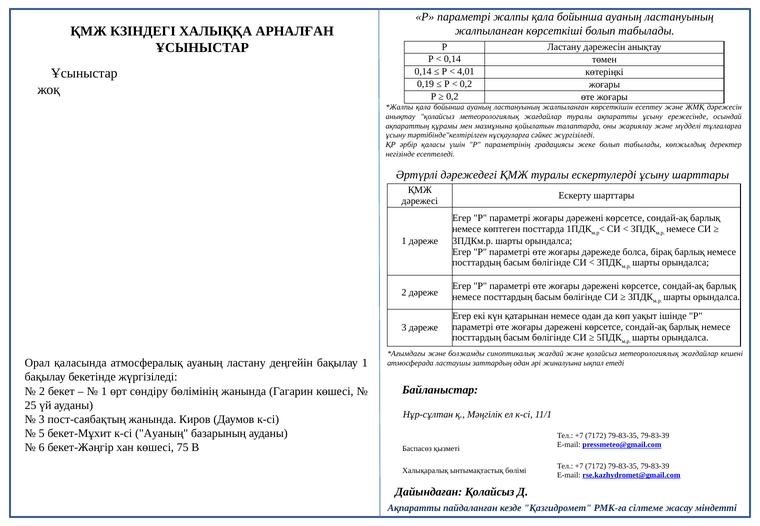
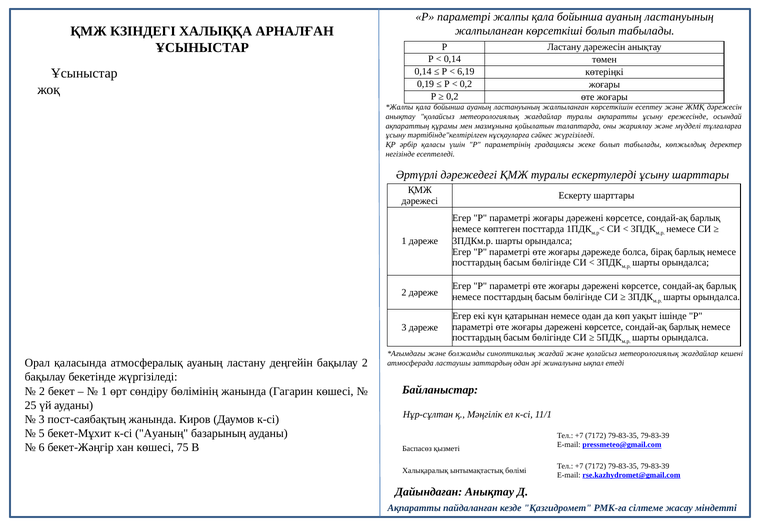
4,01: 4,01 -> 6,19 (466, 72)
бақылау 1: 1 -> 2 (365, 363)
Дайындаған Қолайсыз: Қолайсыз -> Анықтау (490, 492)
